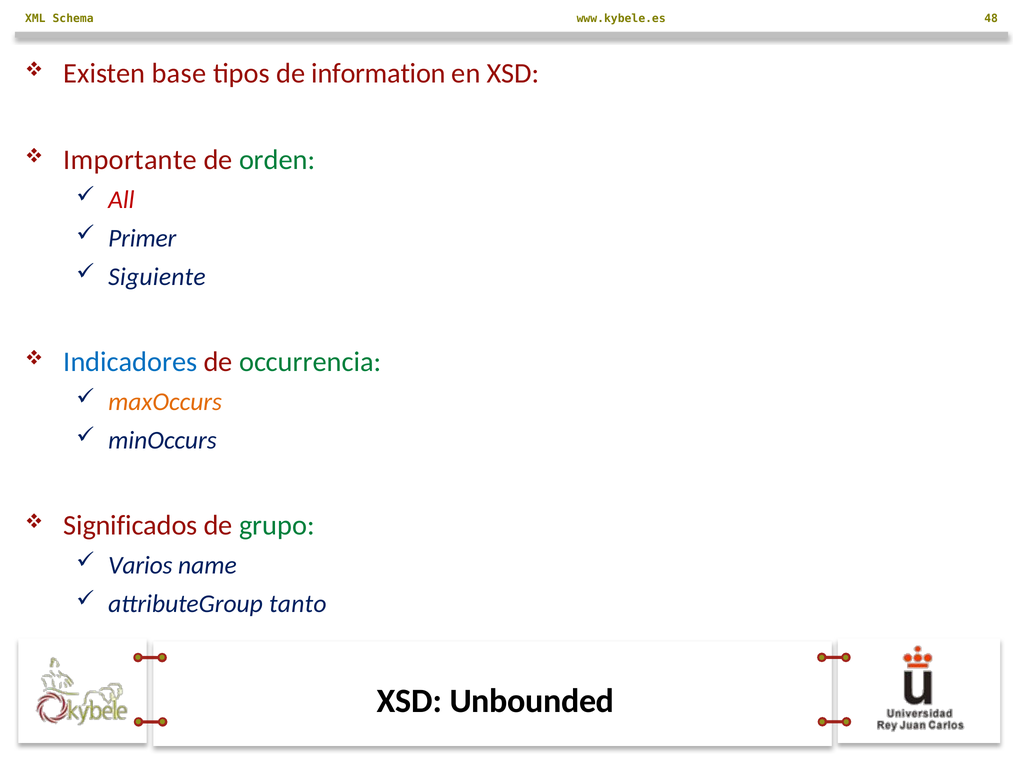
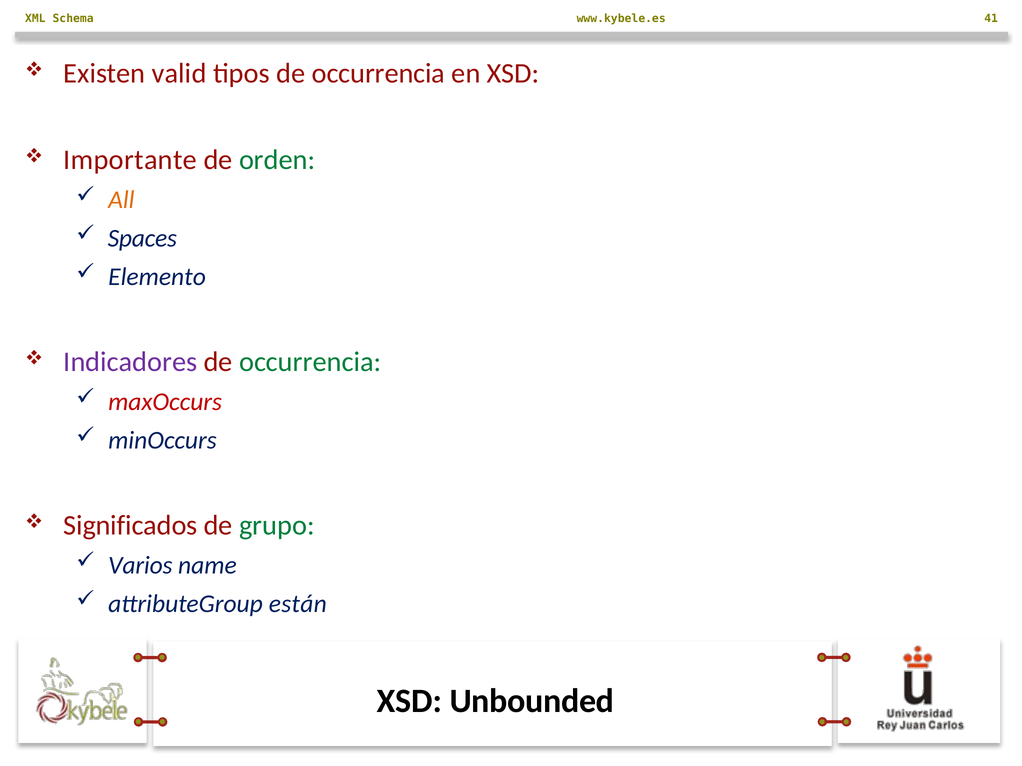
48: 48 -> 41 (991, 19)
base: base -> valid (179, 74)
tipos de information: information -> occurrencia (378, 74)
All colour: red -> orange (121, 200)
Primer: Primer -> Spaces (142, 239)
Siguiente: Siguiente -> Elemento (157, 277)
Indicadores colour: blue -> purple (130, 362)
maxOccurs colour: orange -> red (165, 402)
tanto: tanto -> están (298, 604)
